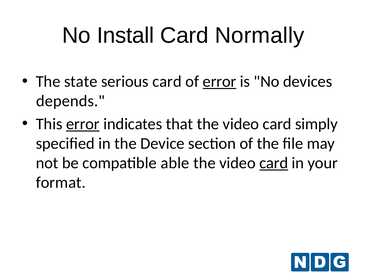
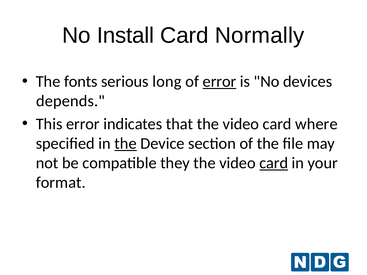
state: state -> fonts (81, 82)
serious card: card -> long (167, 82)
error underline: present -> none (83, 124)
simply: simply -> where (316, 124)
the underline: none -> present (126, 144)
able: able -> they (175, 163)
